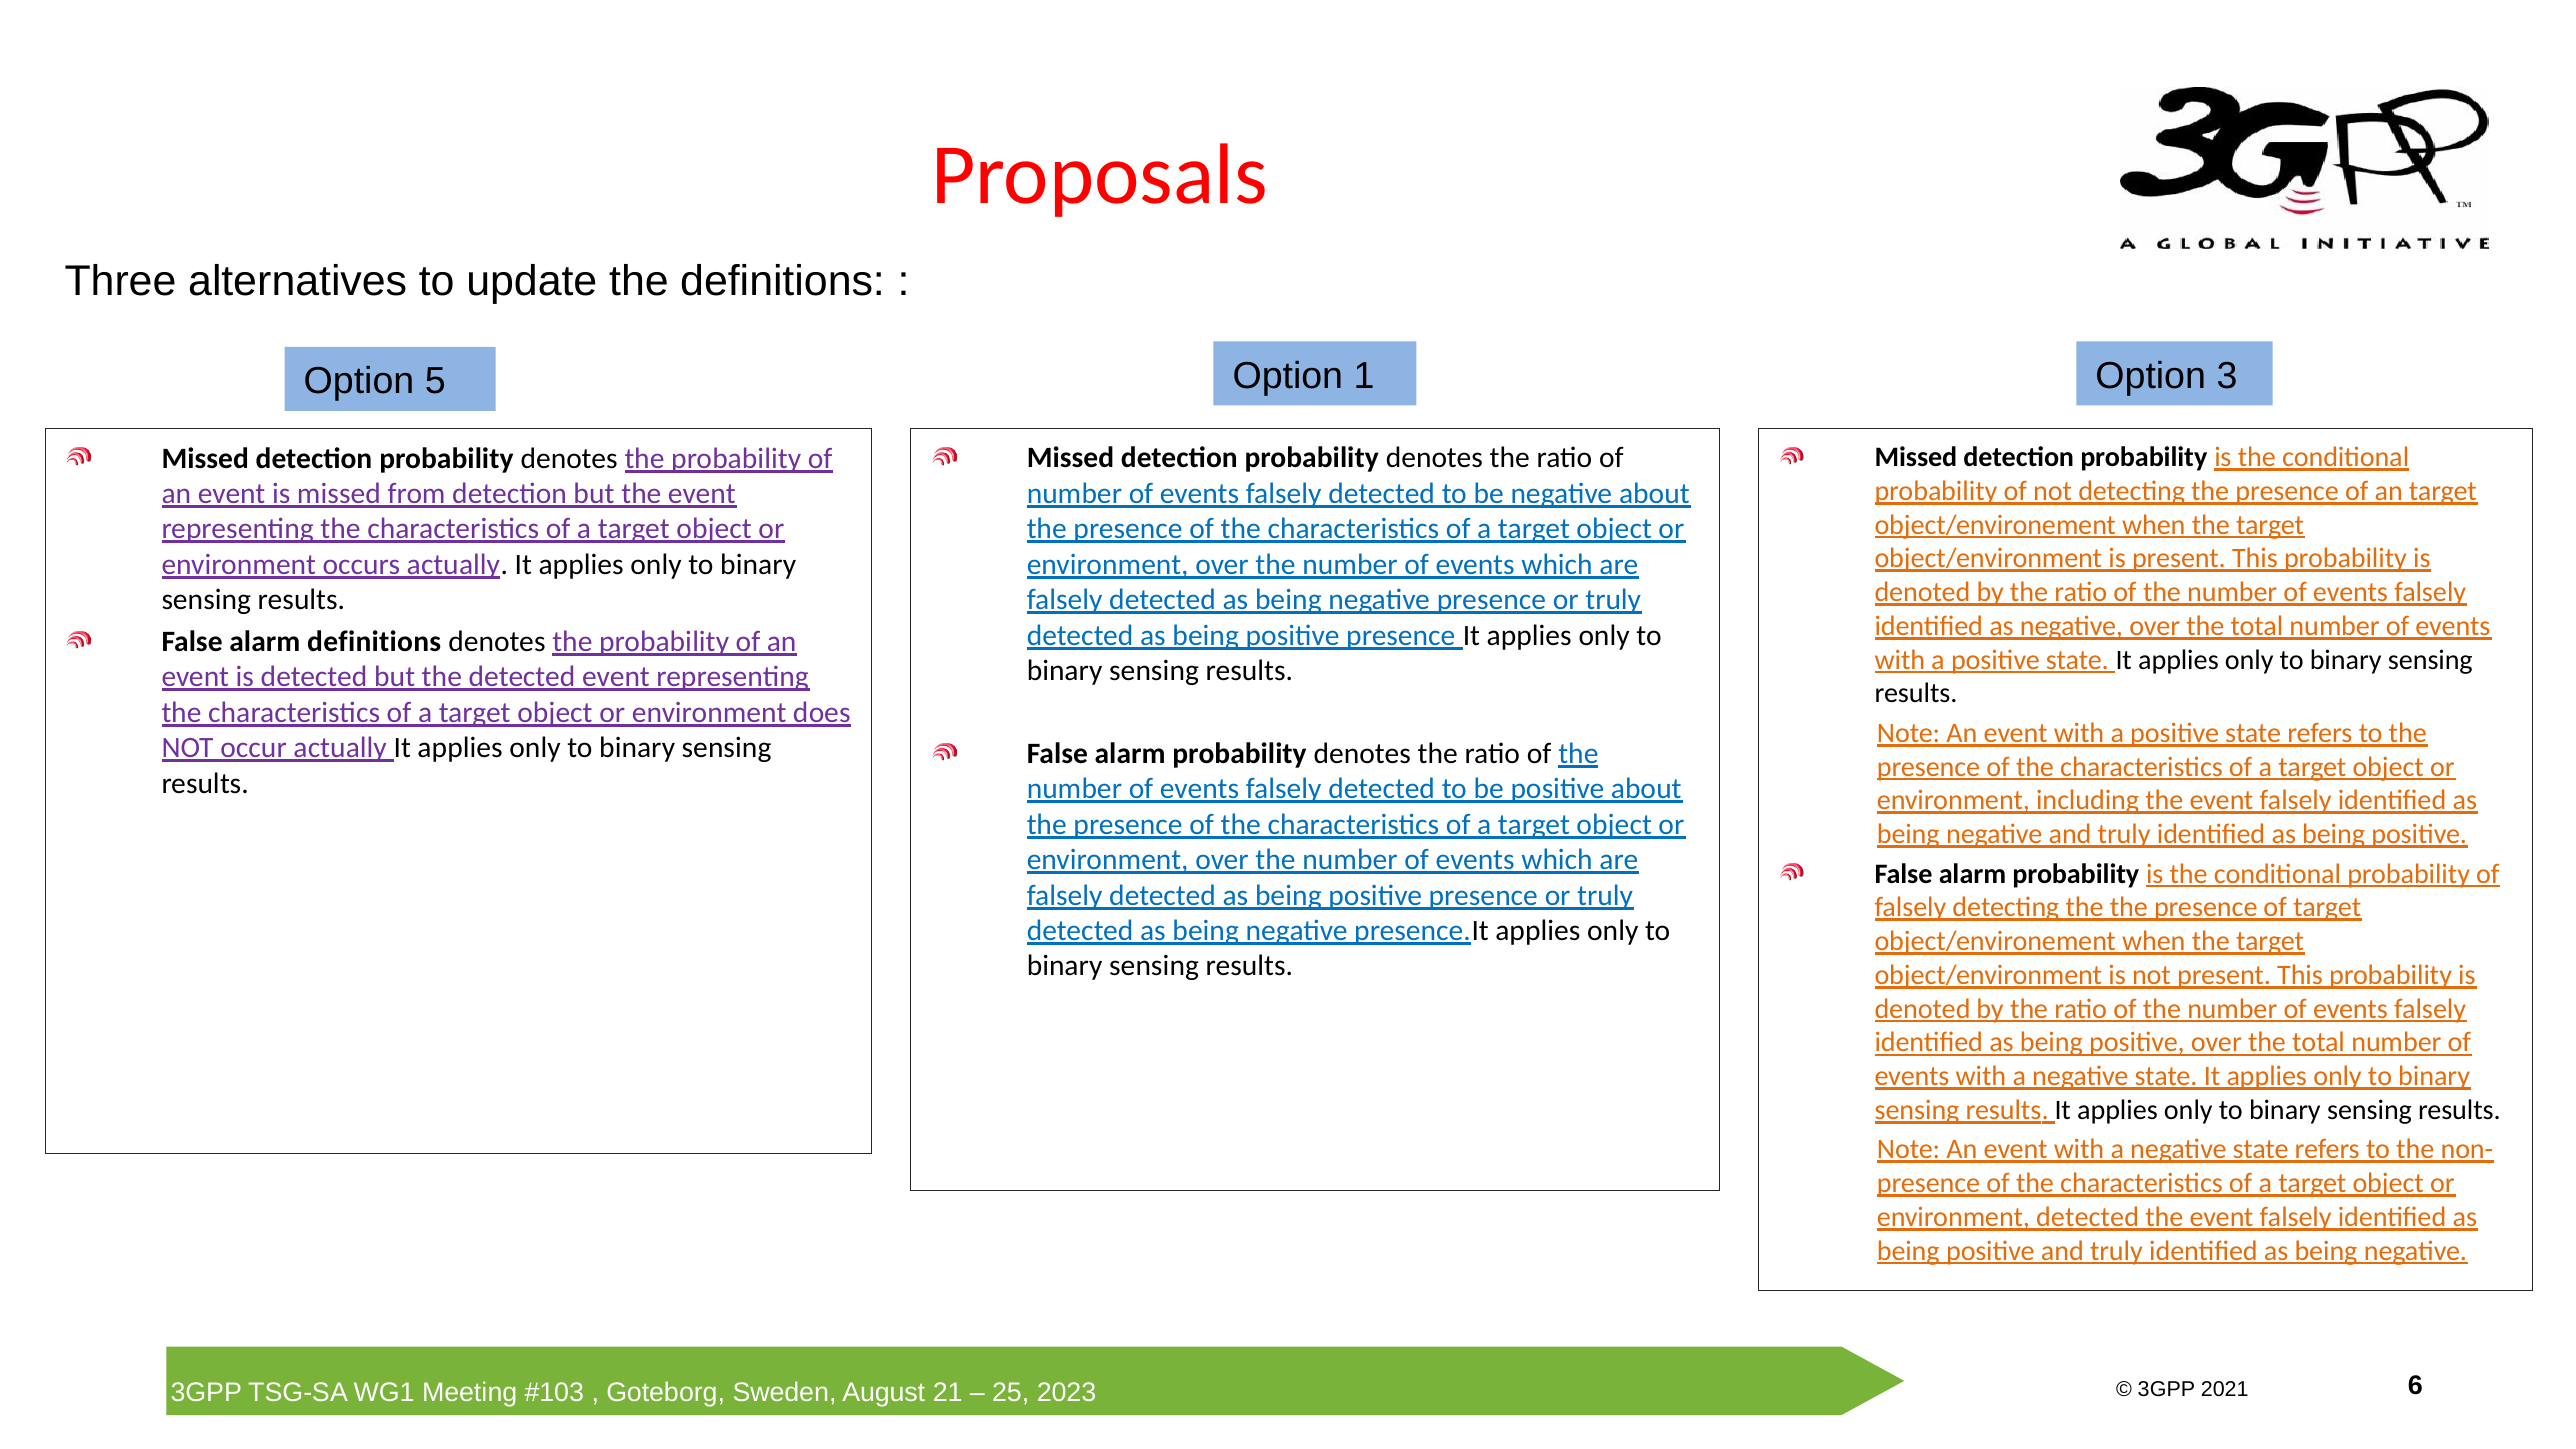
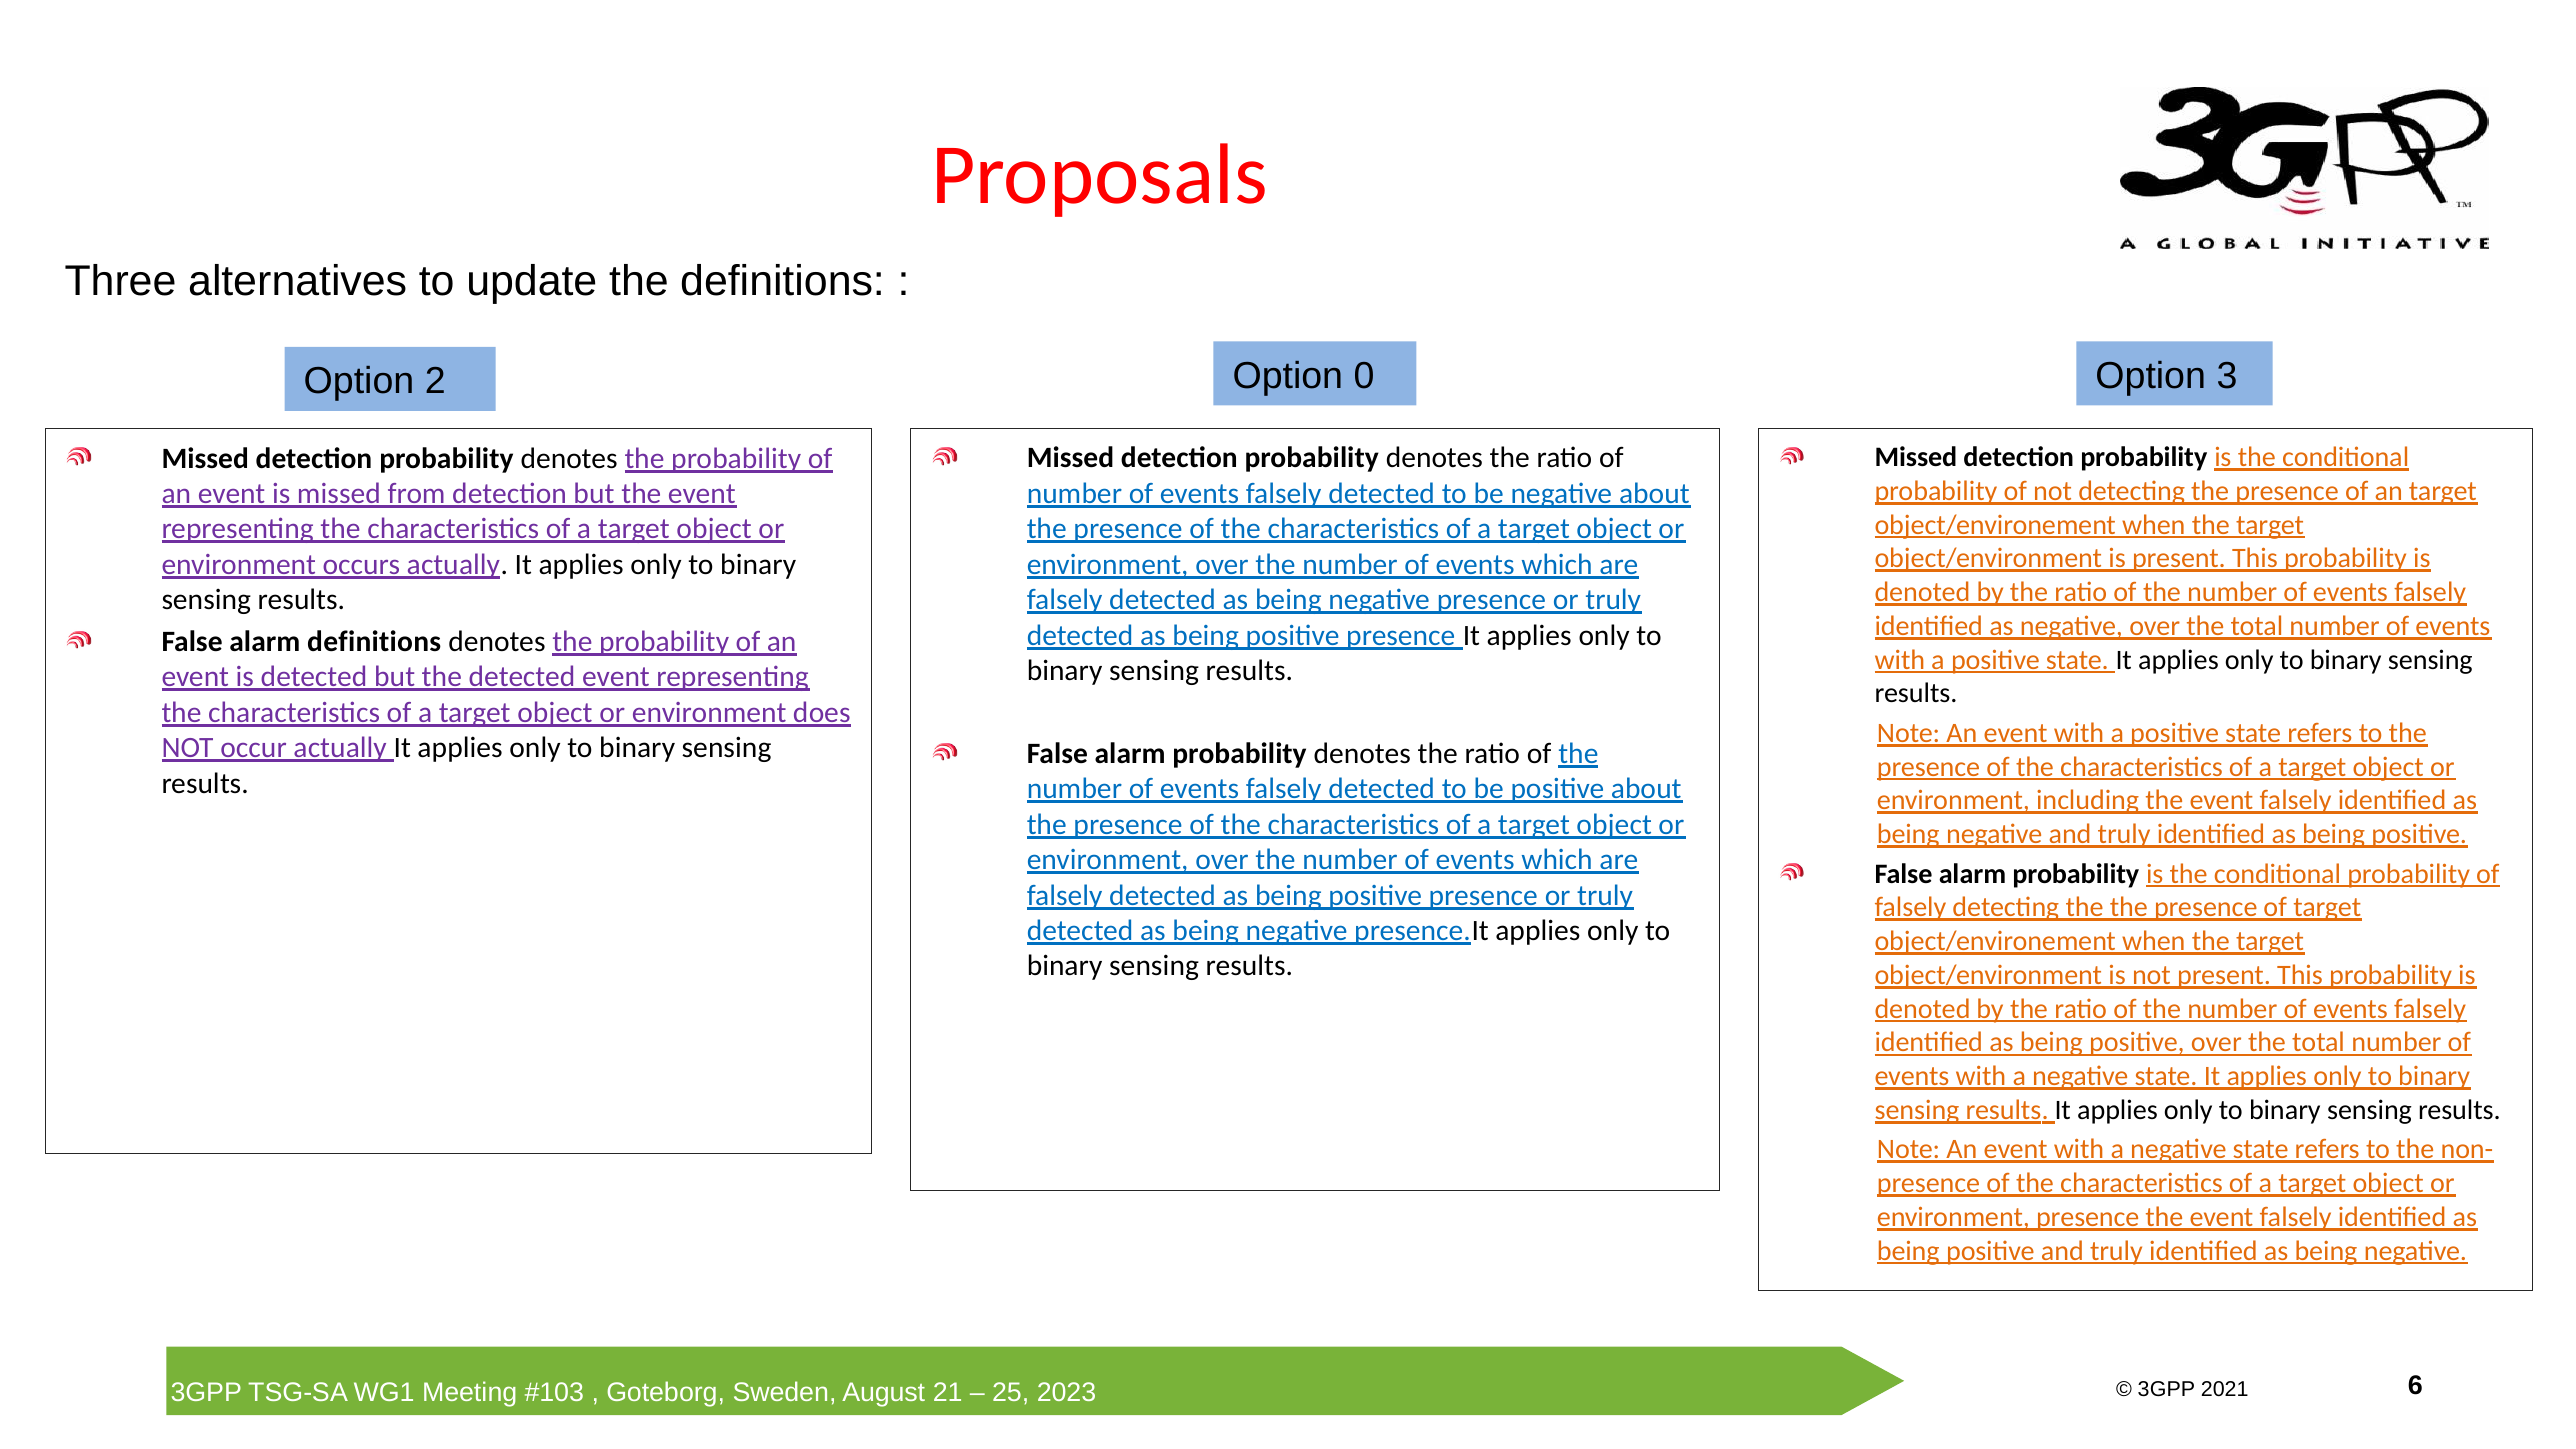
5: 5 -> 2 (435, 381)
1: 1 -> 0 (1364, 376)
environment detected: detected -> presence (2088, 1217)
